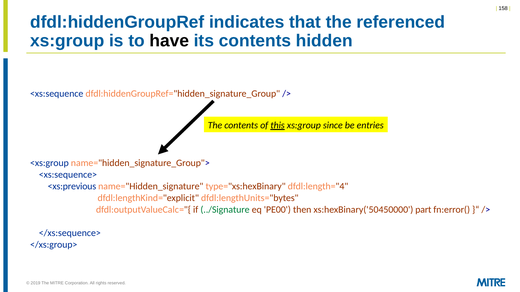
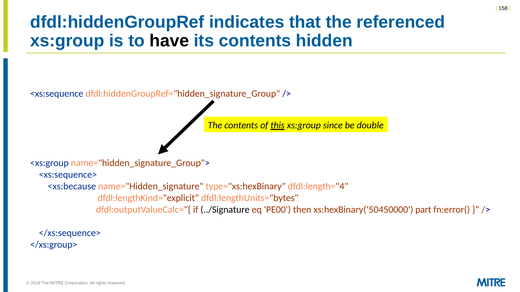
entries: entries -> double (370, 125)
<xs:previous: <xs:previous -> <xs:because (72, 187)
../Signature colour: green -> black (225, 210)
